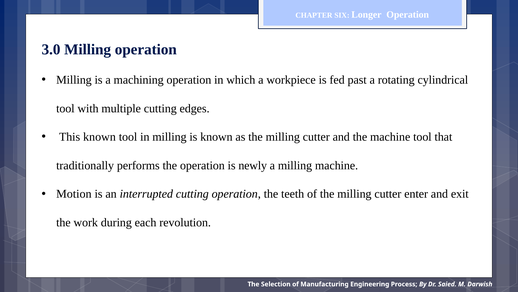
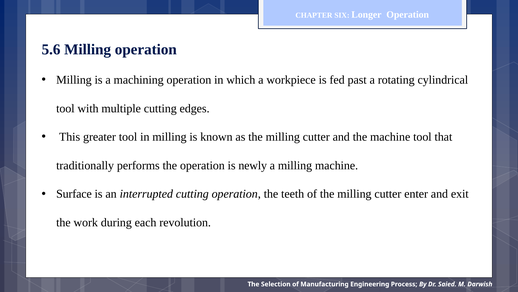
3.0: 3.0 -> 5.6 (51, 50)
This known: known -> greater (100, 137)
Motion: Motion -> Surface (74, 194)
